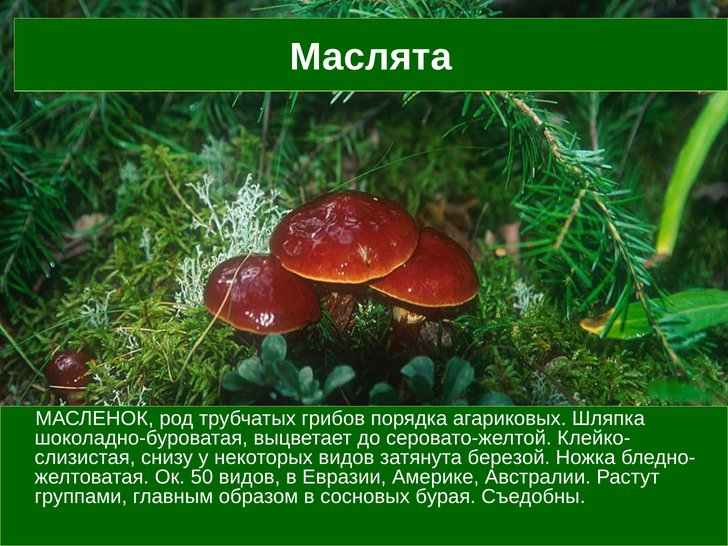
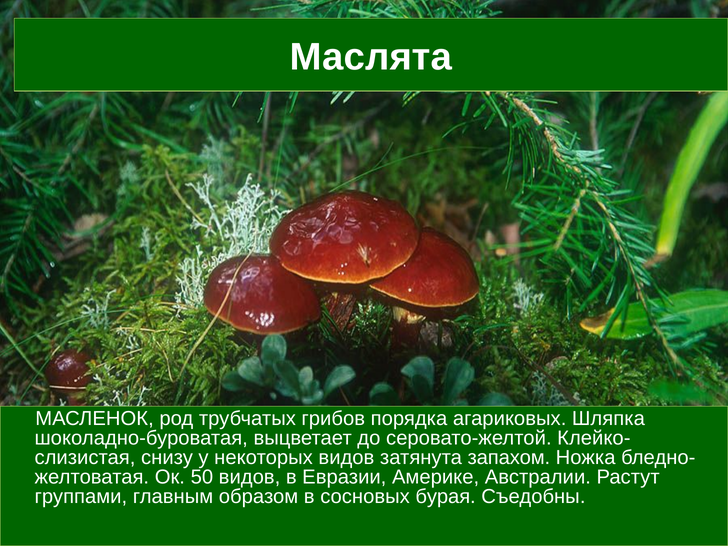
березой: березой -> запахом (509, 458)
